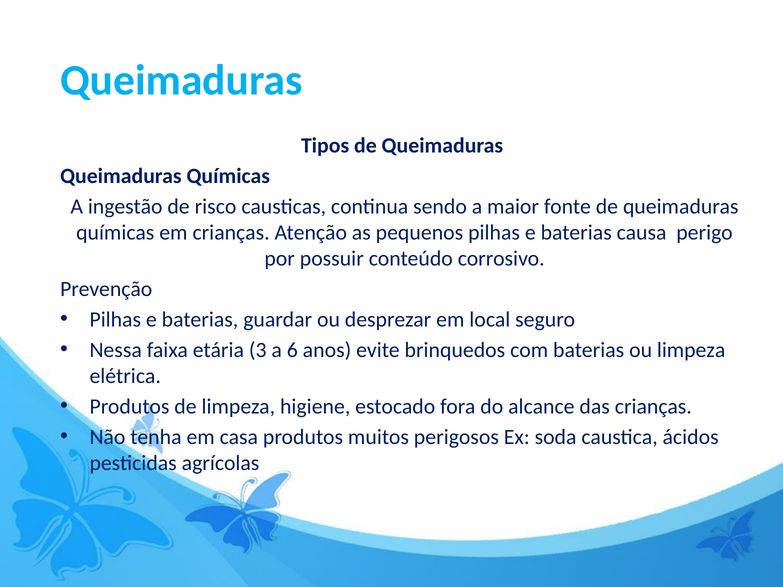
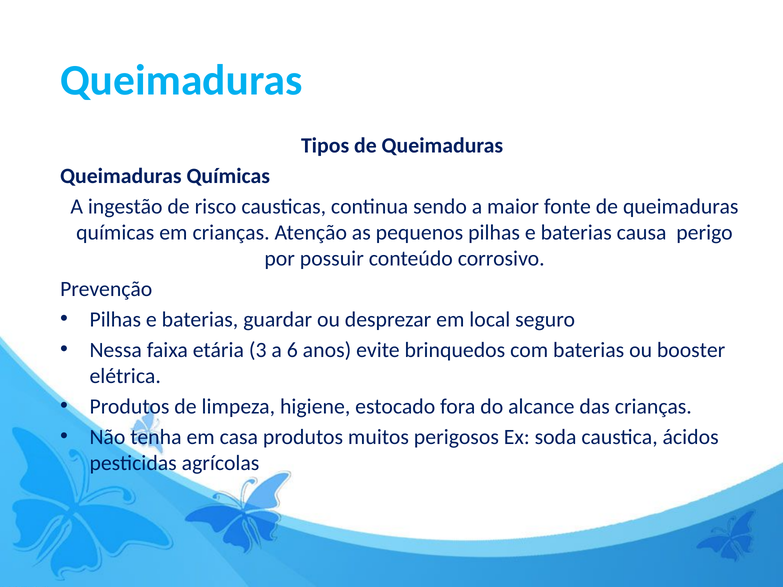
ou limpeza: limpeza -> booster (691, 350)
